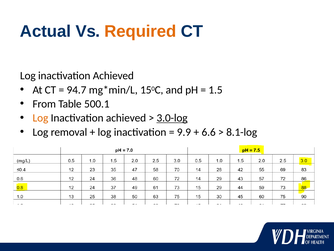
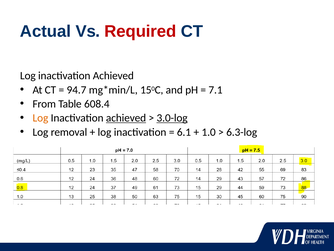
Required colour: orange -> red (140, 31)
1.5: 1.5 -> 7.1 (216, 90)
500.1: 500.1 -> 608.4 (97, 104)
achieved underline: none -> present (126, 118)
9.9: 9.9 -> 6.1 (184, 132)
6.6: 6.6 -> 1.0 (209, 132)
8.1-log: 8.1-log -> 6.3-log (242, 132)
